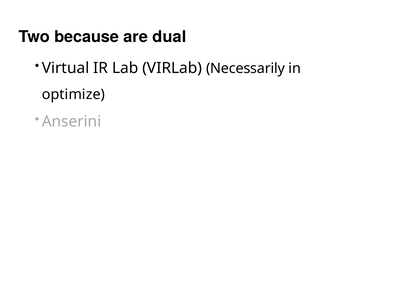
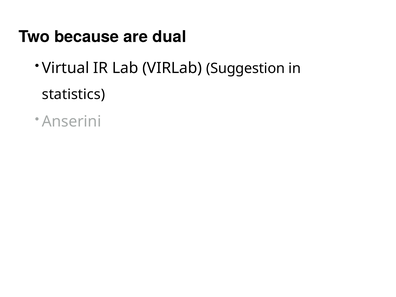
Necessarily: Necessarily -> Suggestion (246, 68)
optimize: optimize -> statistics (73, 94)
